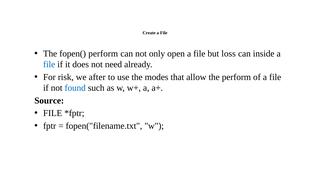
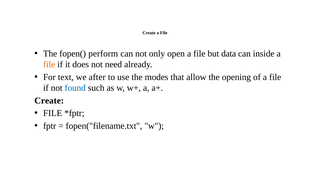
loss: loss -> data (229, 54)
file colour: blue -> orange (49, 65)
risk: risk -> text (66, 77)
the perform: perform -> opening (236, 77)
Source: Source -> Create (49, 101)
